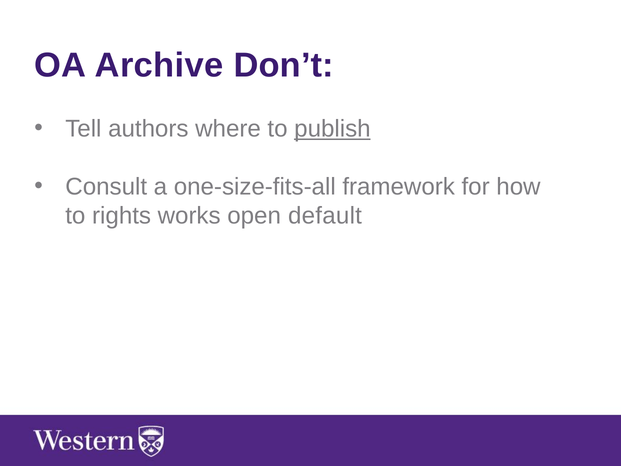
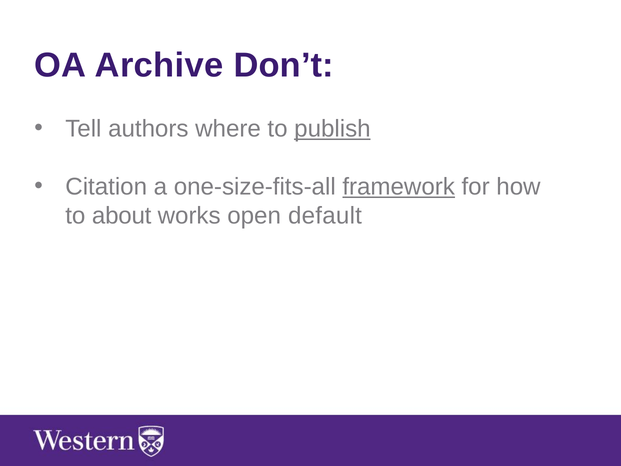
Consult: Consult -> Citation (106, 187)
framework underline: none -> present (399, 187)
rights: rights -> about (122, 216)
